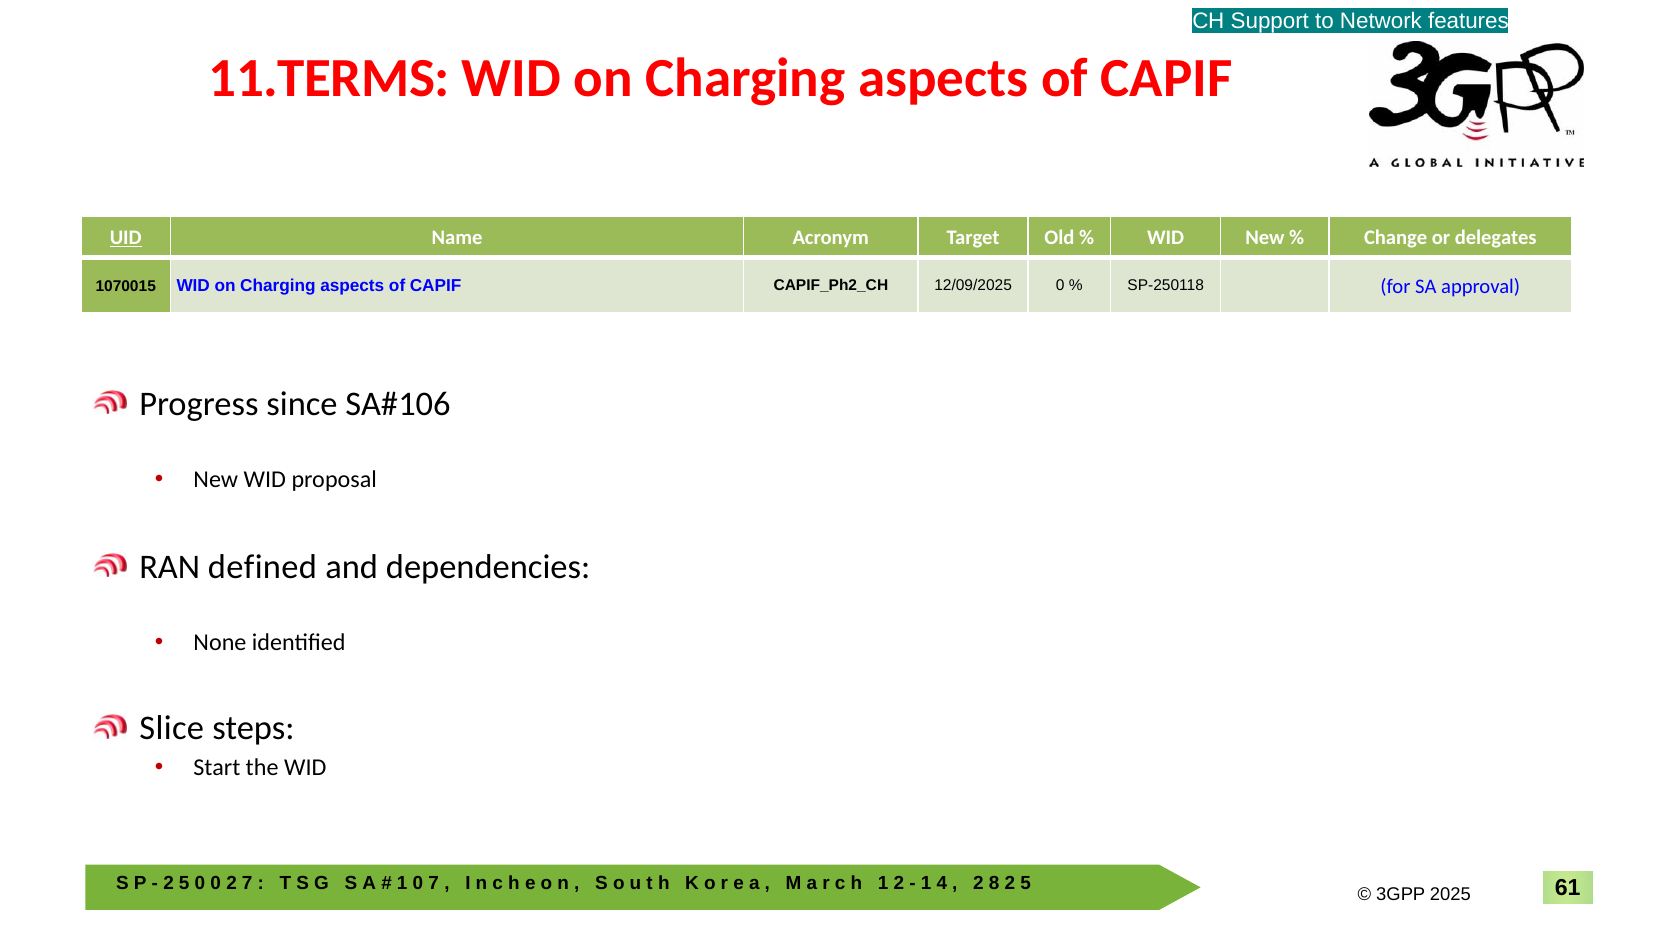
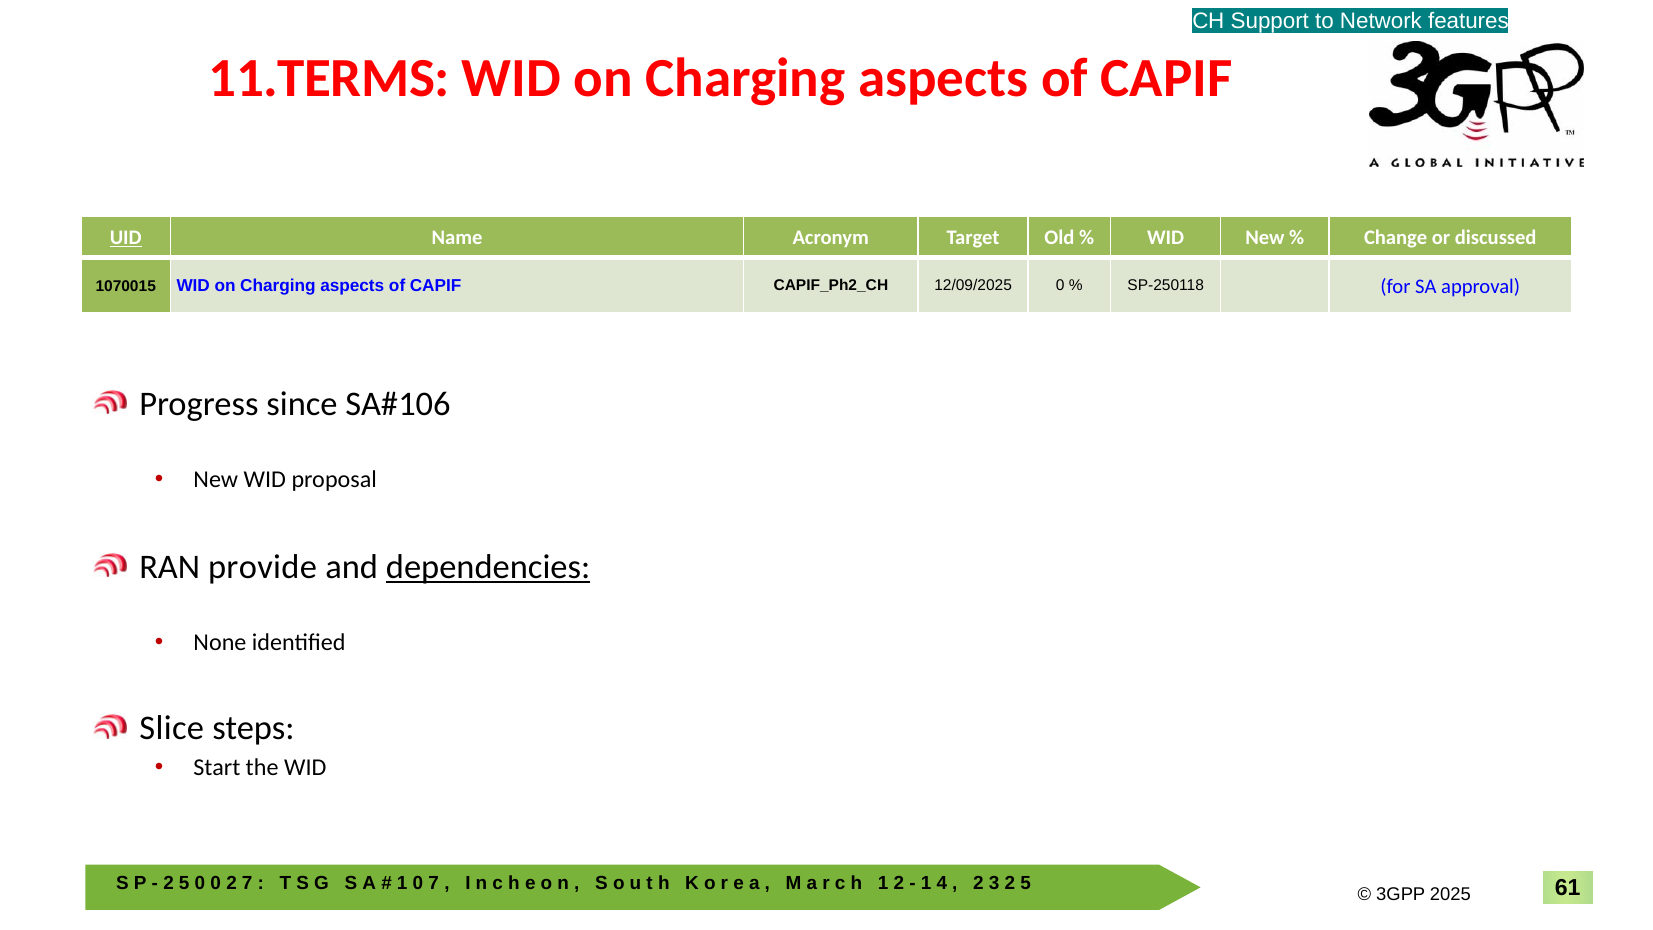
delegates: delegates -> discussed (1496, 238)
defined: defined -> provide (262, 567)
dependencies underline: none -> present (488, 567)
8: 8 -> 3 (994, 883)
